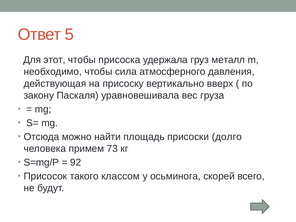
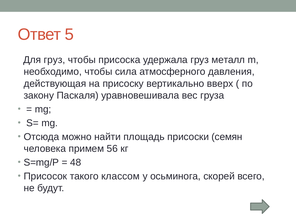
Для этот: этот -> груз (54, 60)
долго: долго -> семян (227, 137)
73: 73 -> 56 (112, 149)
92: 92 -> 48 (76, 162)
